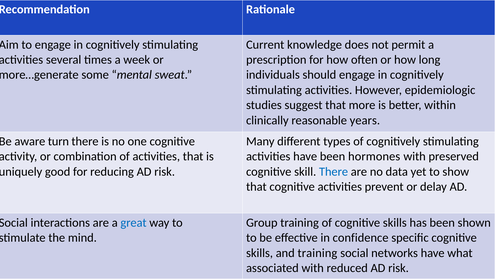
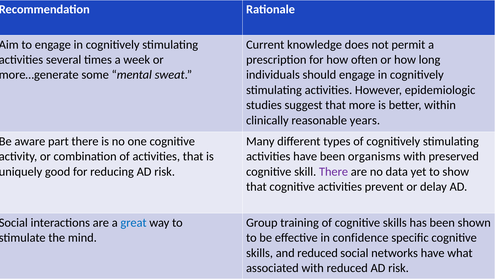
turn: turn -> part (58, 141)
hormones: hormones -> organisms (374, 156)
There colour: blue -> purple (334, 171)
and training: training -> reduced (318, 252)
